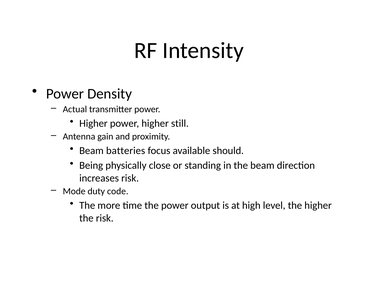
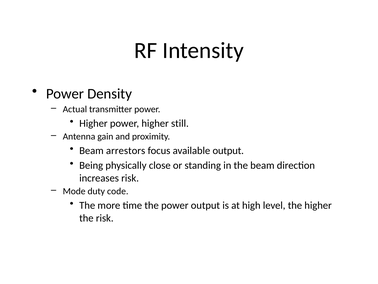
batteries: batteries -> arrestors (126, 150)
available should: should -> output (228, 150)
